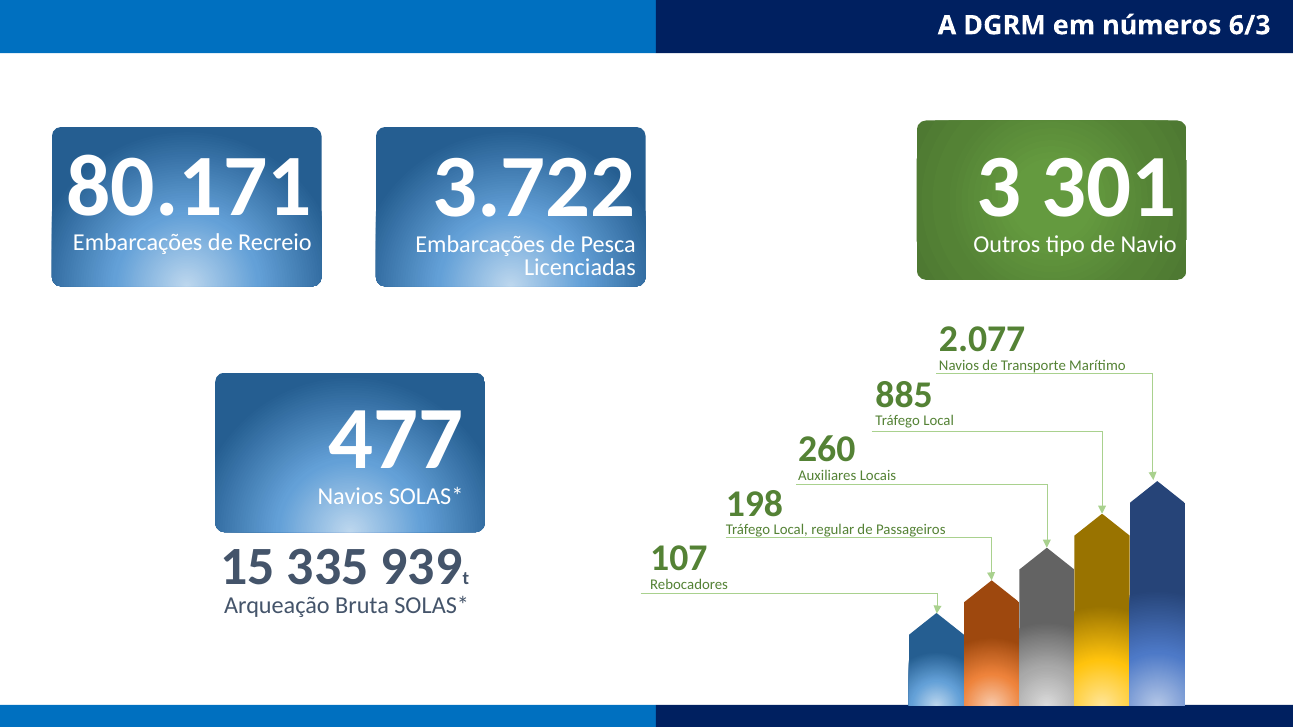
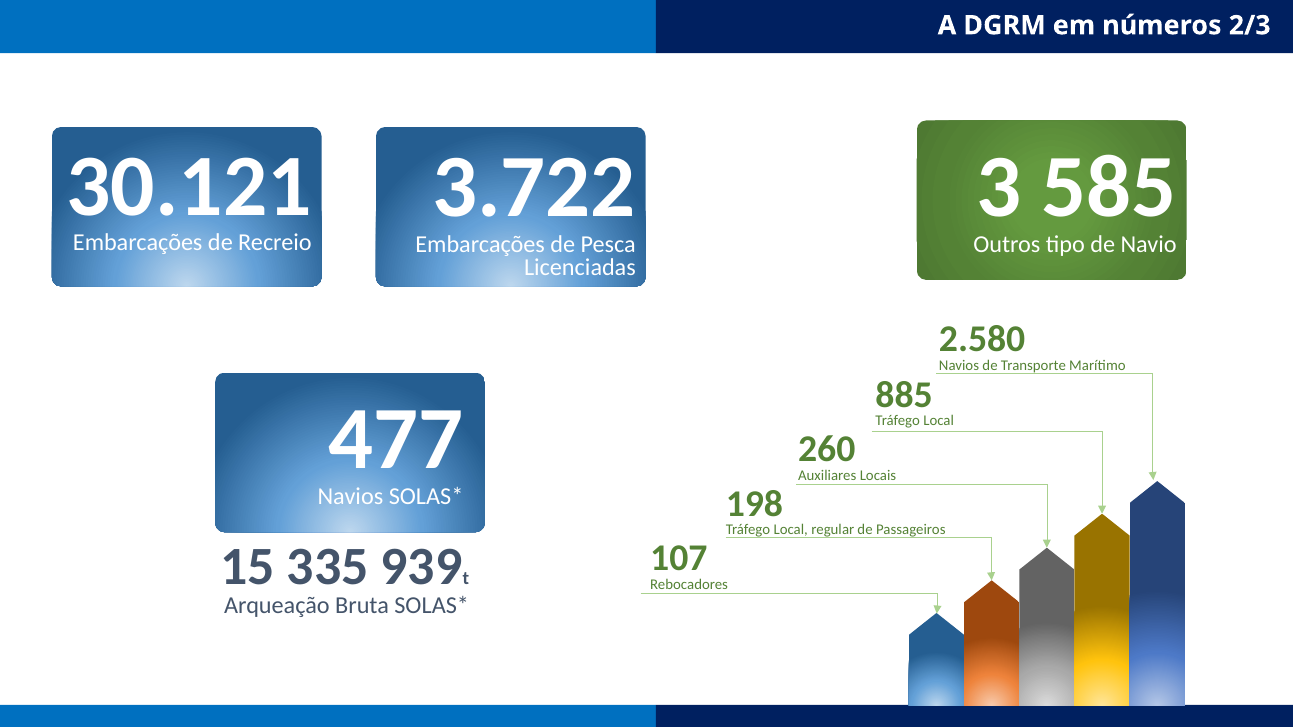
6/3: 6/3 -> 2/3 (1250, 25)
80.171: 80.171 -> 30.121 (189, 187)
301: 301 -> 585 (1109, 187)
2.077: 2.077 -> 2.580 (982, 339)
